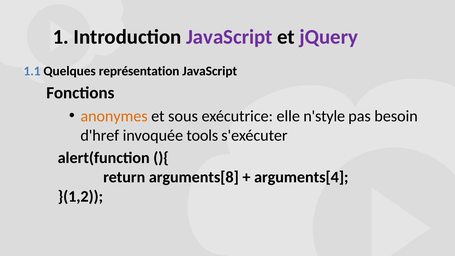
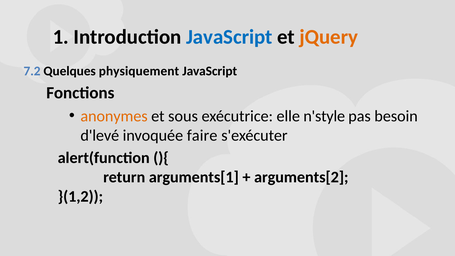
JavaScript colour: purple -> blue (229, 37)
jQuery colour: purple -> orange (329, 37)
1.1: 1.1 -> 7.2 (32, 71)
représentation: représentation -> physiquement (139, 71)
d'href: d'href -> d'levé (100, 135)
tools: tools -> faire (202, 135)
arguments[8: arguments[8 -> arguments[1 (194, 177)
arguments[4: arguments[4 -> arguments[2 (301, 177)
